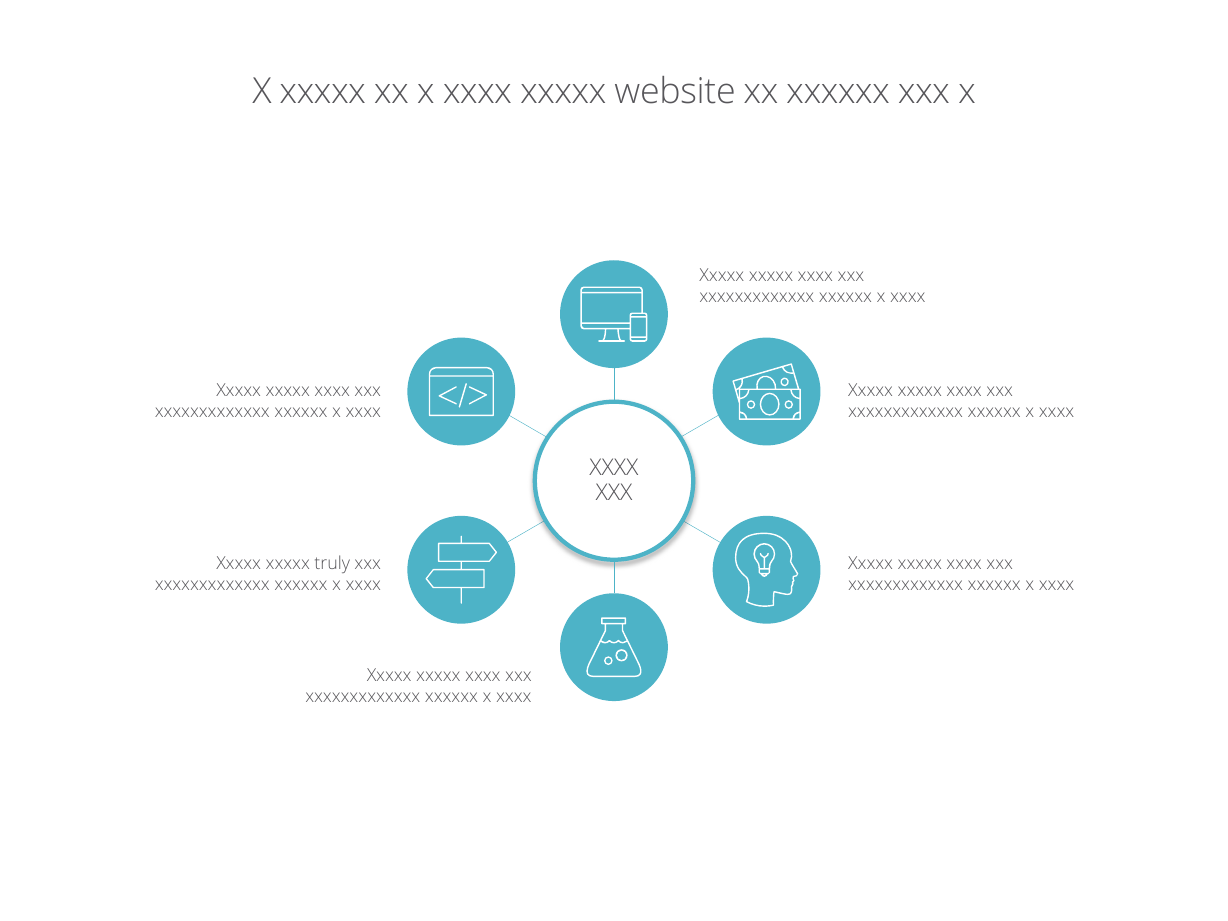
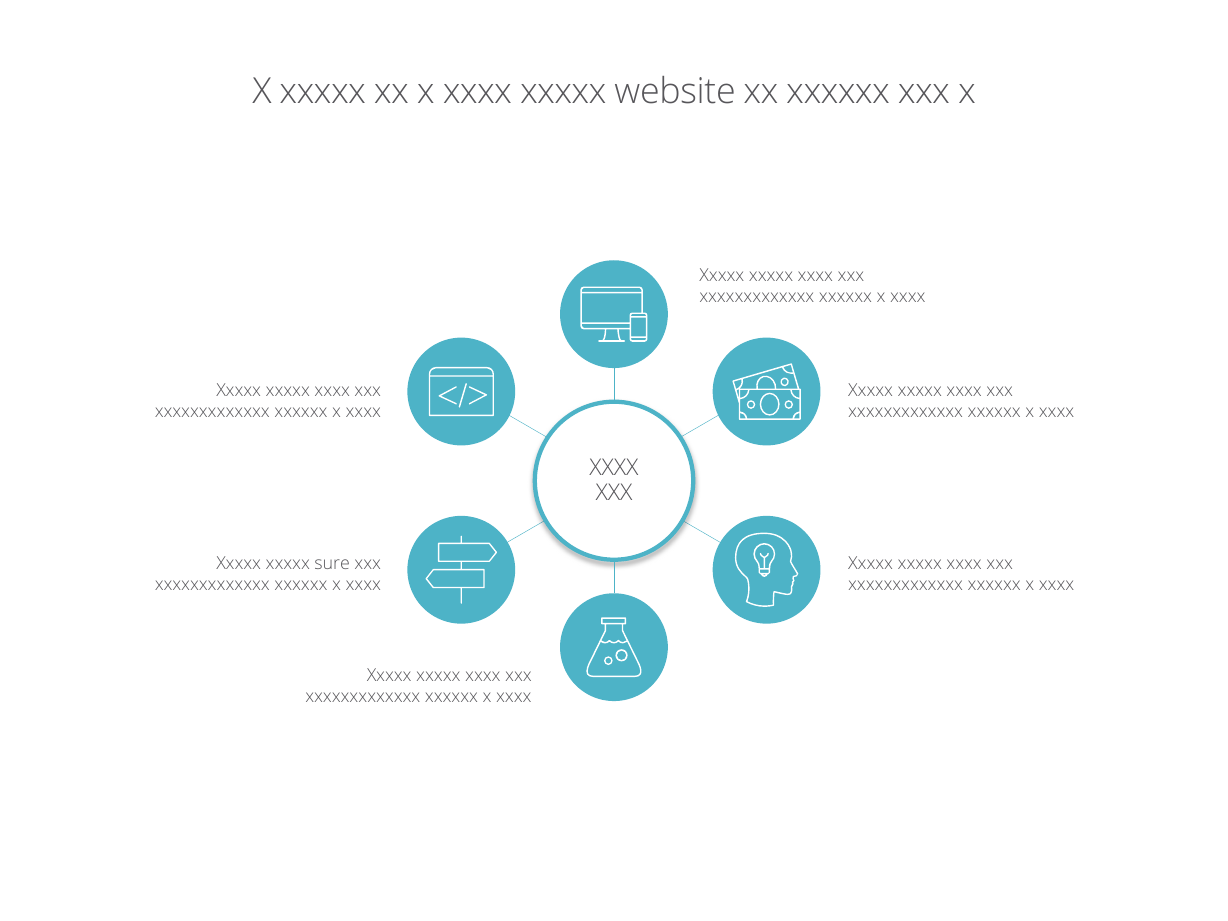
truly: truly -> sure (332, 563)
